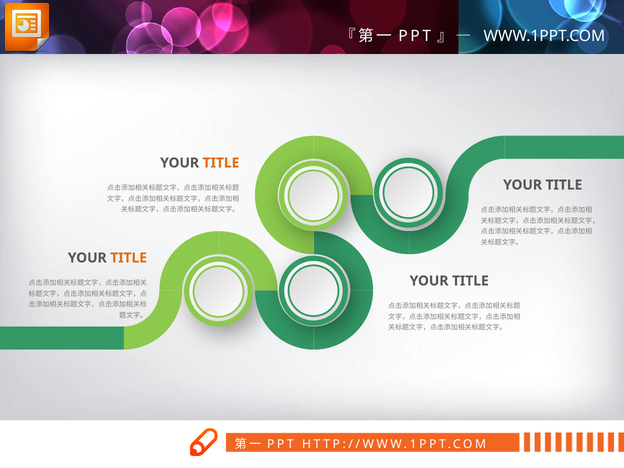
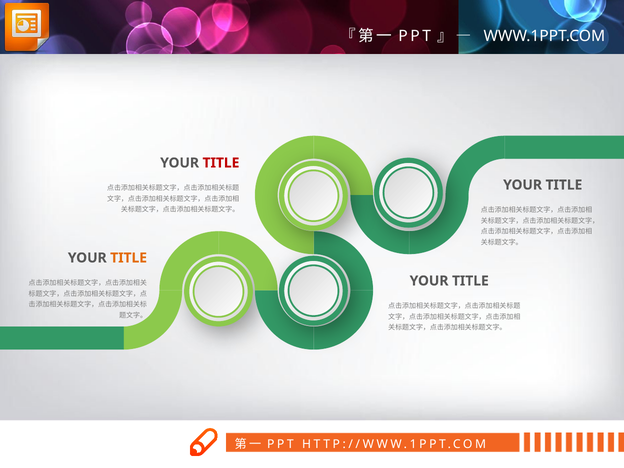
TITLE colour: orange -> red (221, 163)
